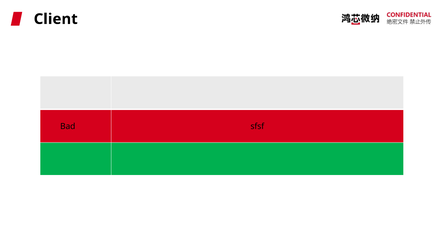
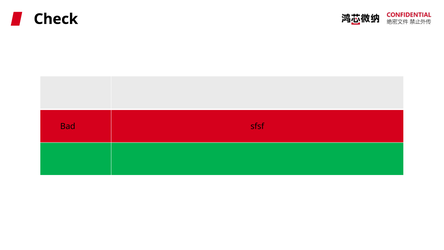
Client: Client -> Check (56, 19)
